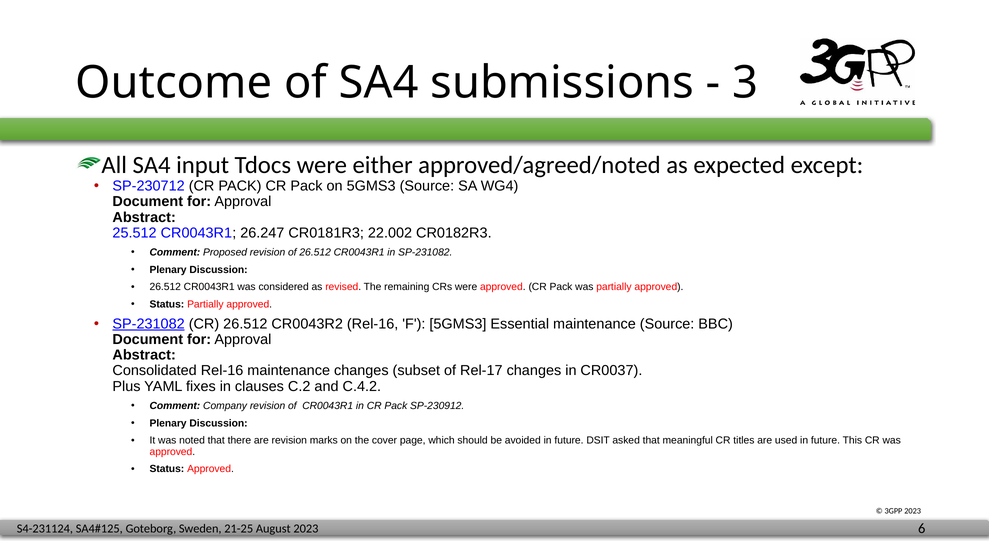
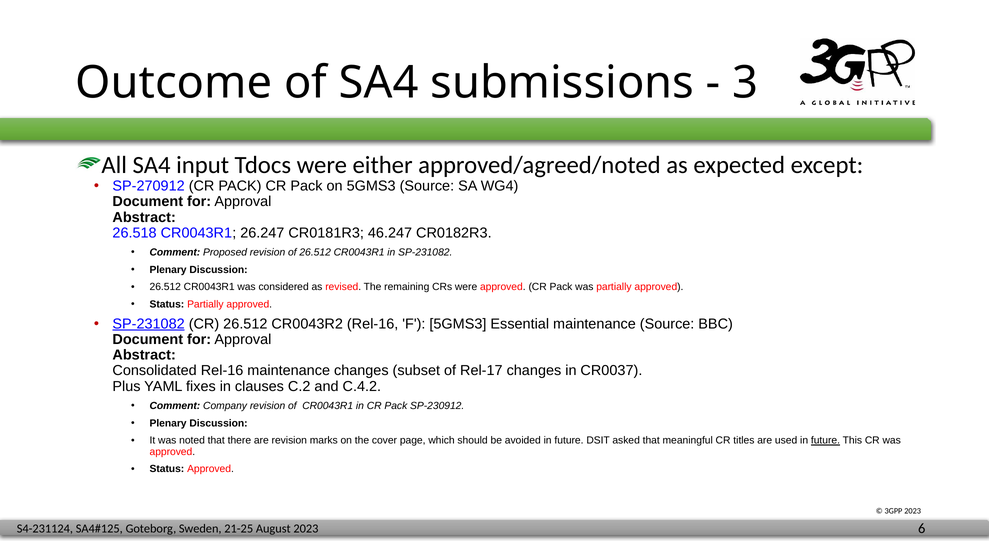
SP-230712: SP-230712 -> SP-270912 (149, 186)
25.512: 25.512 -> 26.518 (135, 233)
22.002: 22.002 -> 46.247 (390, 233)
future underline: none -> present (825, 441)
